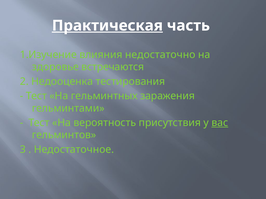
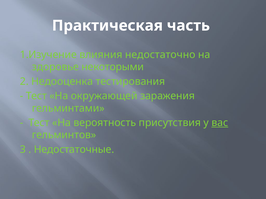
Практическая underline: present -> none (107, 26)
встречаются: встречаются -> некоторыми (113, 67)
гельминтных: гельминтных -> окружающей (104, 96)
Недостаточное: Недостаточное -> Недостаточные (74, 150)
